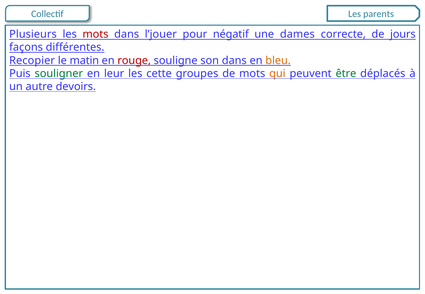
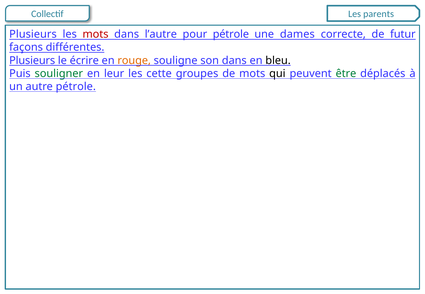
l’jouer: l’jouer -> l’autre (161, 34)
pour négatif: négatif -> pétrole (231, 34)
jours: jours -> futur (403, 34)
Recopier: Recopier -> Plusieurs (32, 61)
matin: matin -> écrire (84, 61)
rouge colour: red -> orange (134, 61)
bleu colour: orange -> black (278, 61)
qui colour: orange -> black (277, 74)
autre devoirs: devoirs -> pétrole (76, 87)
